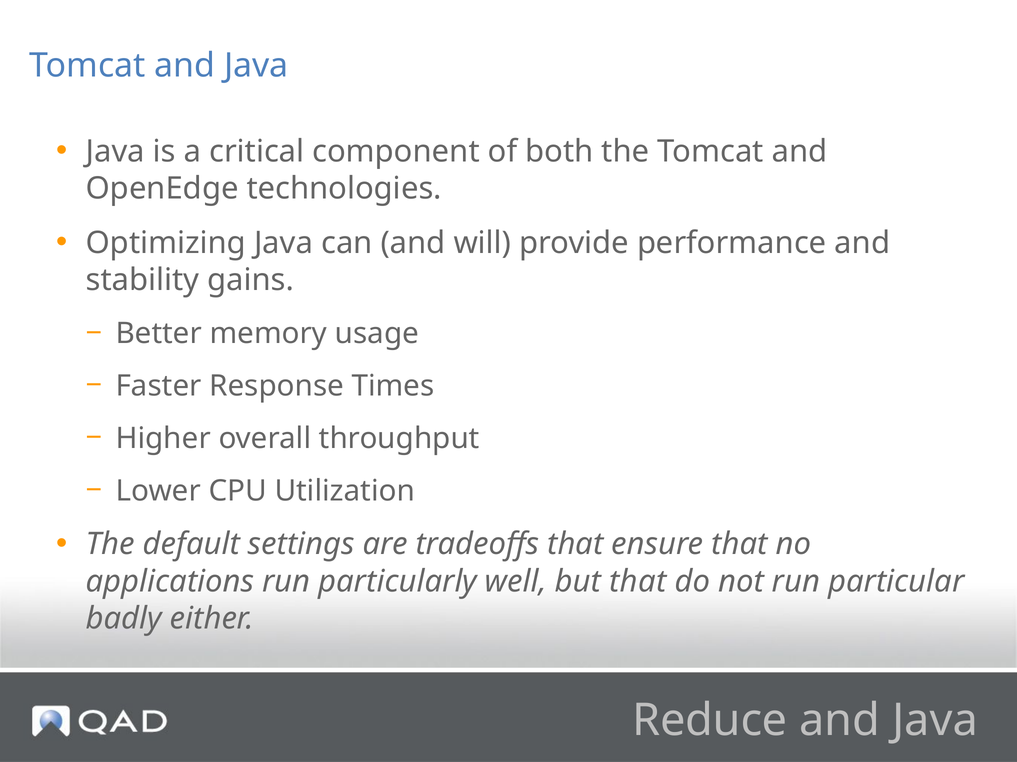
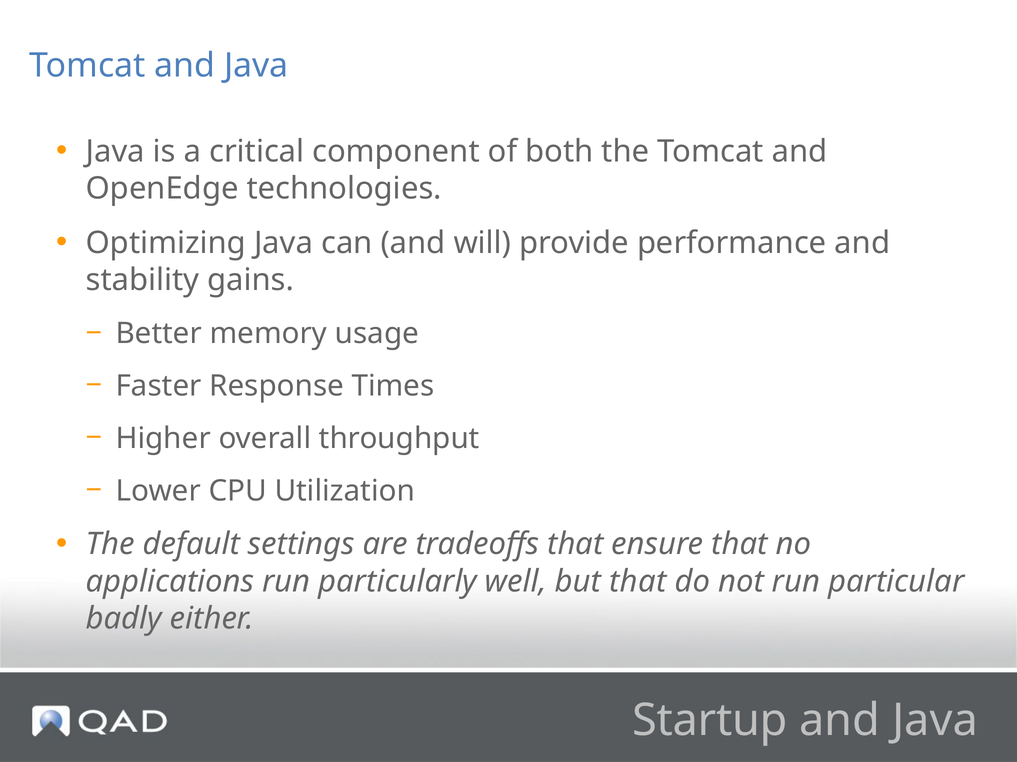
Reduce: Reduce -> Startup (710, 721)
